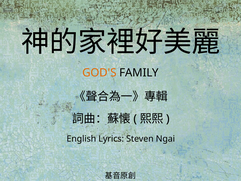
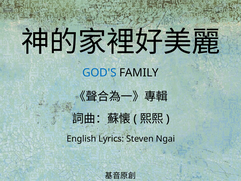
GOD'S colour: orange -> blue (99, 73)
